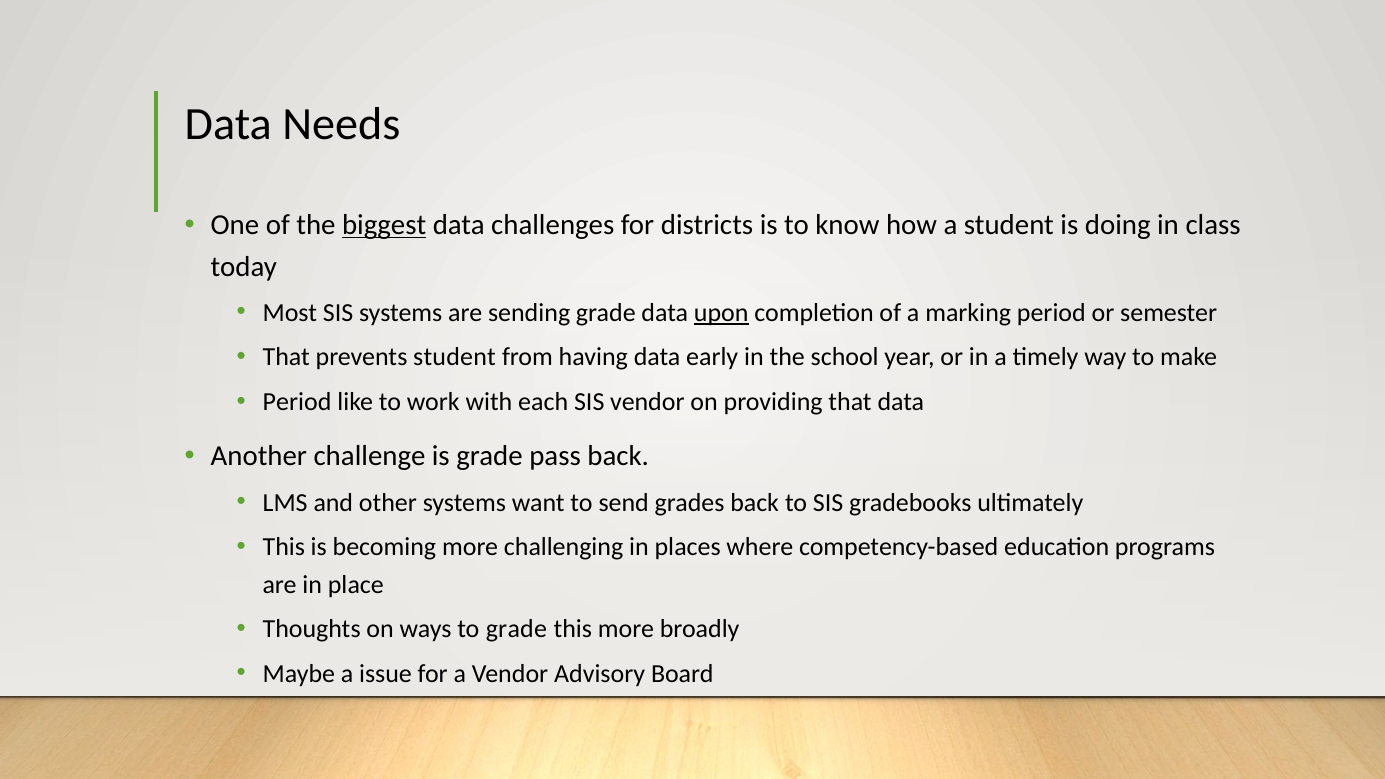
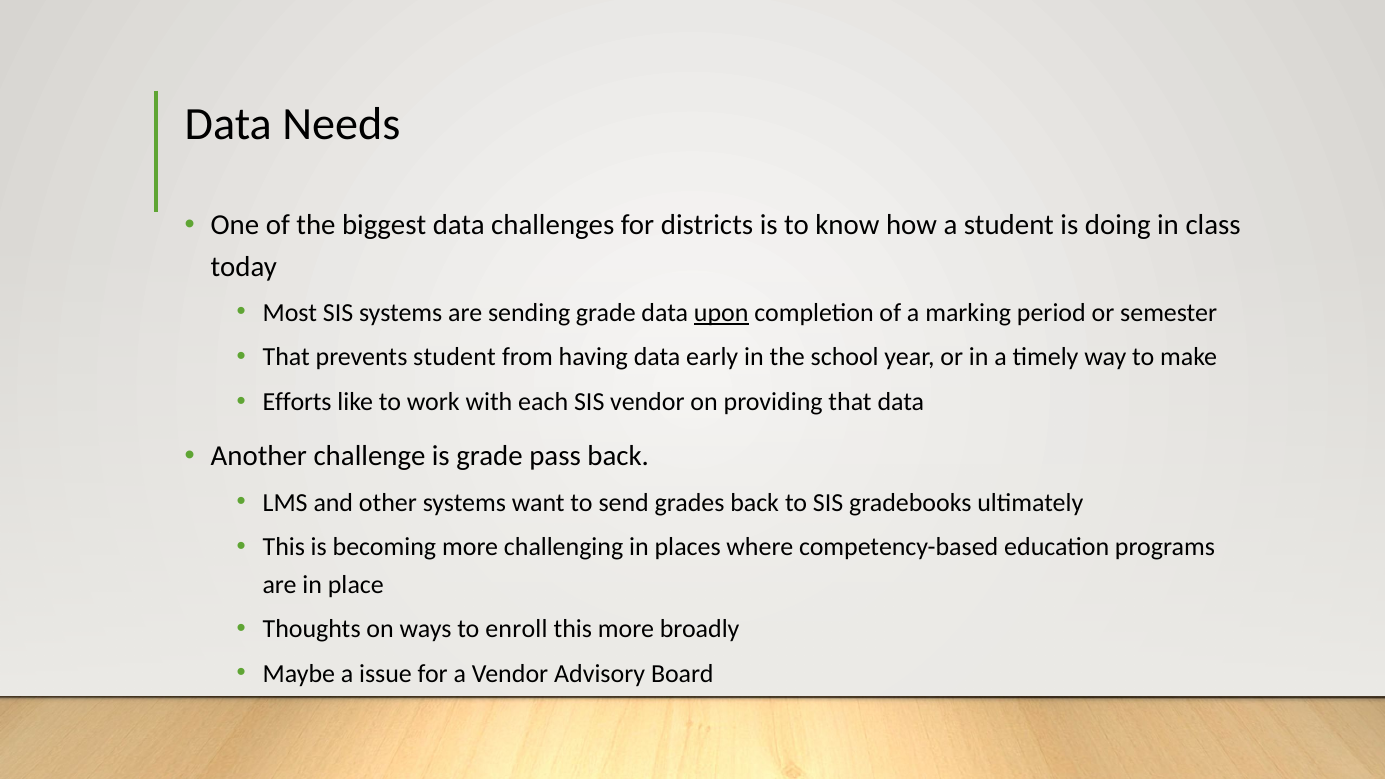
biggest underline: present -> none (384, 225)
Period: Period -> Efforts (297, 402)
to grade: grade -> enroll (516, 629)
